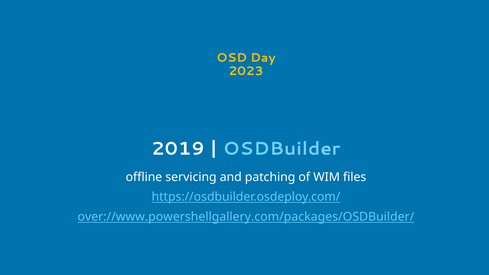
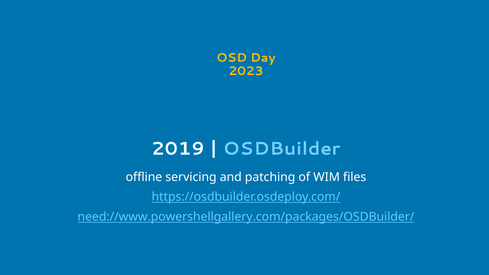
over://www.powershellgallery.com/packages/OSDBuilder/: over://www.powershellgallery.com/packages/OSDBuilder/ -> need://www.powershellgallery.com/packages/OSDBuilder/ (246, 217)
